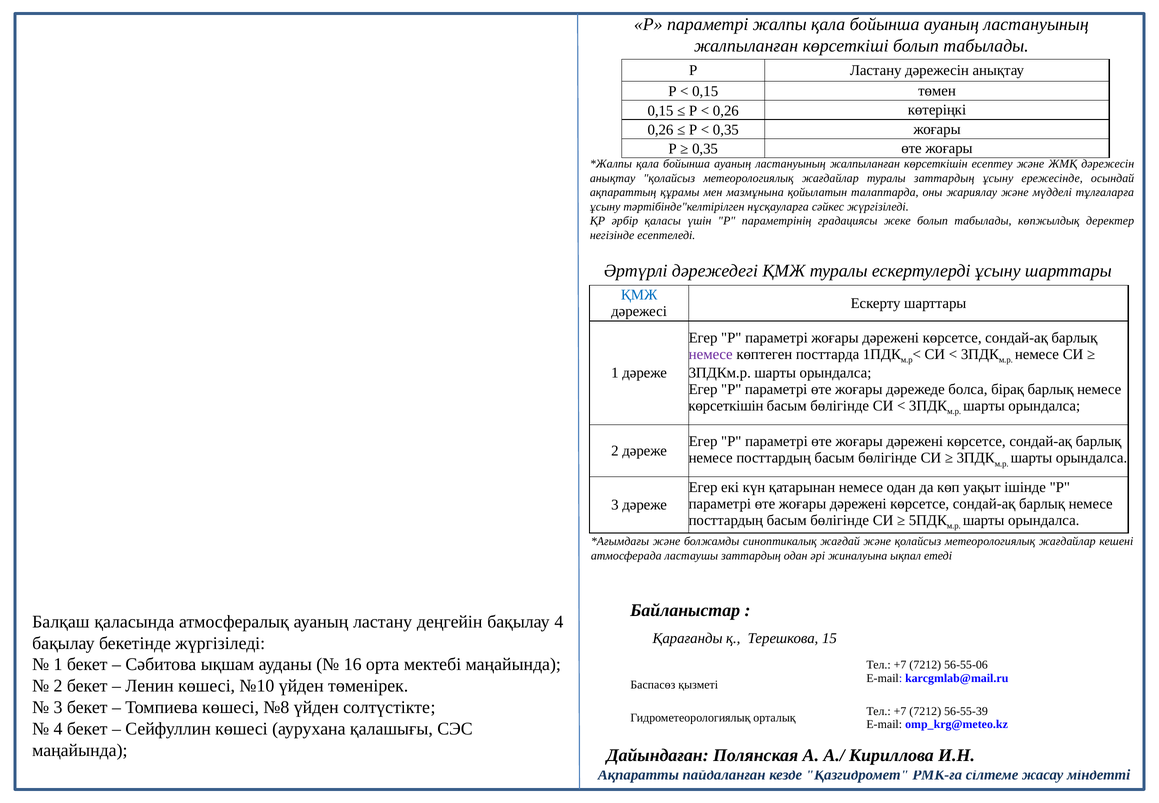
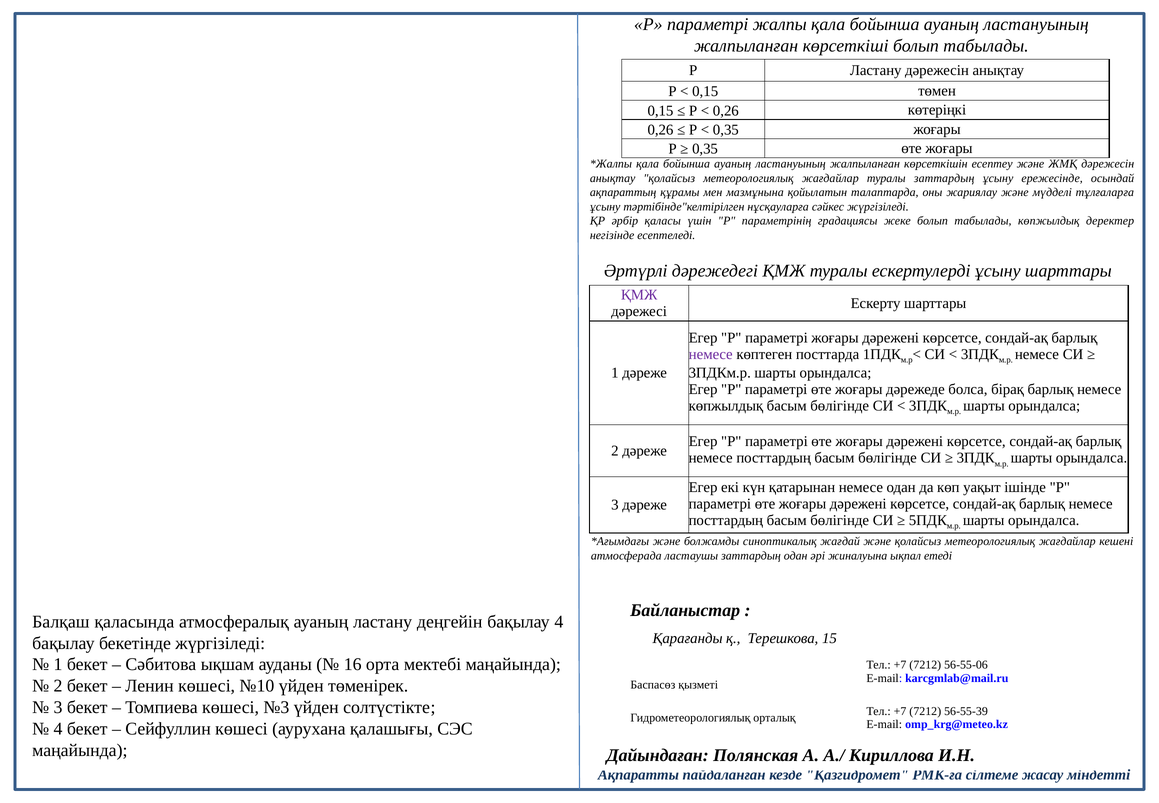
ҚМЖ colour: blue -> purple (639, 295)
көрсеткішін: көрсеткішін -> көпжылдық (726, 405)
№8: №8 -> №3 (276, 707)
